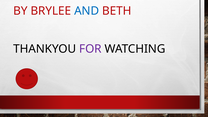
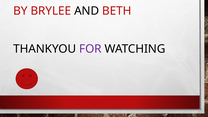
AND colour: blue -> black (87, 11)
